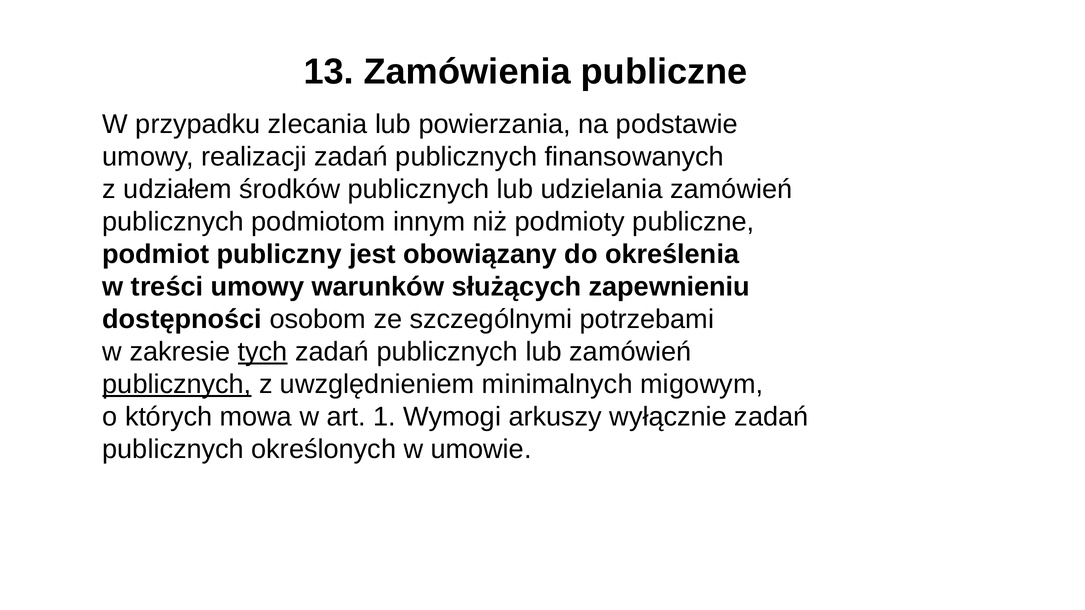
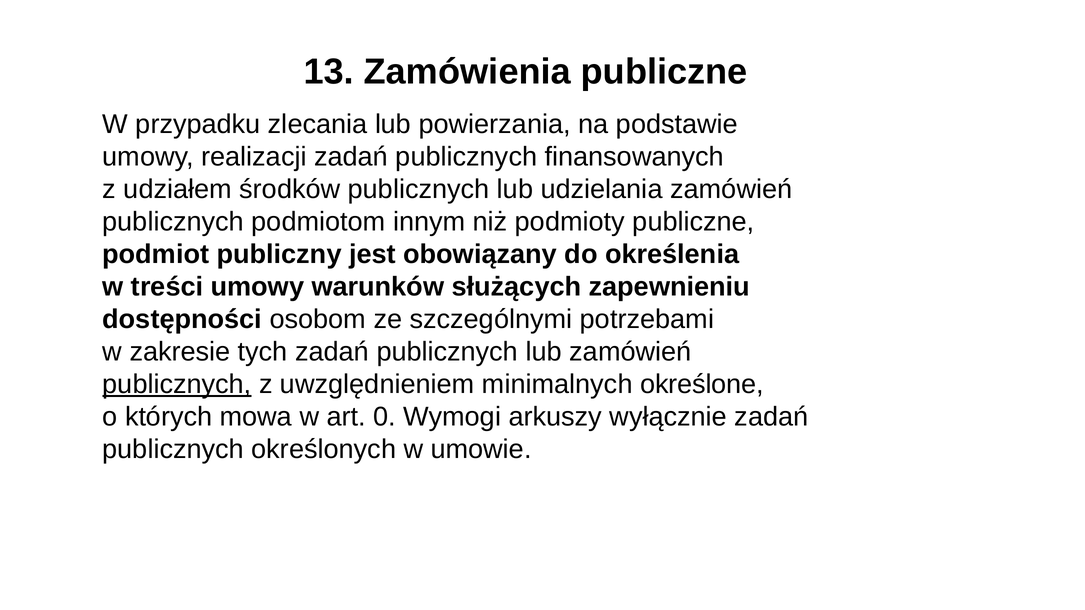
tych underline: present -> none (263, 352)
migowym: migowym -> określone (702, 385)
1: 1 -> 0 (385, 417)
